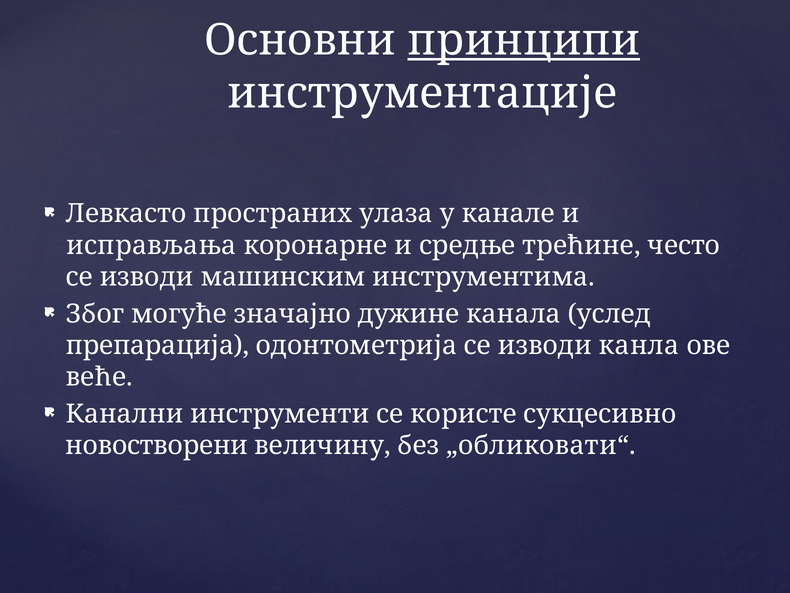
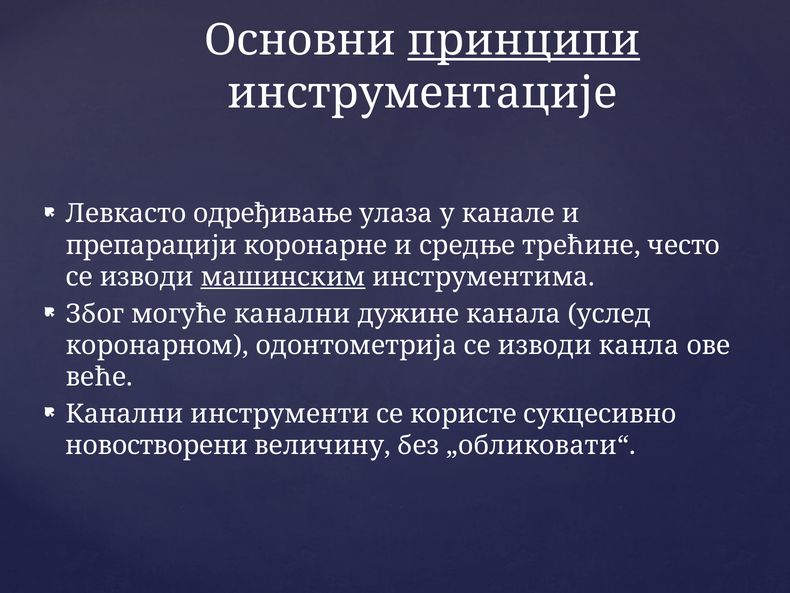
пространих: пространих -> одређивање (273, 214)
исправљања: исправљања -> препарацији (151, 245)
машинским underline: none -> present (283, 277)
могуће значајно: значајно -> канални (292, 314)
препарација: препарација -> коронарном (157, 345)
